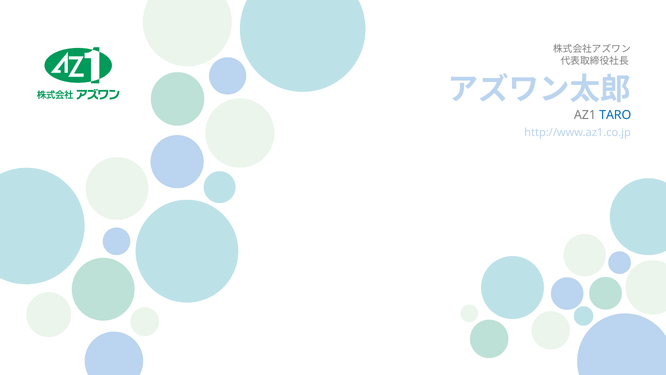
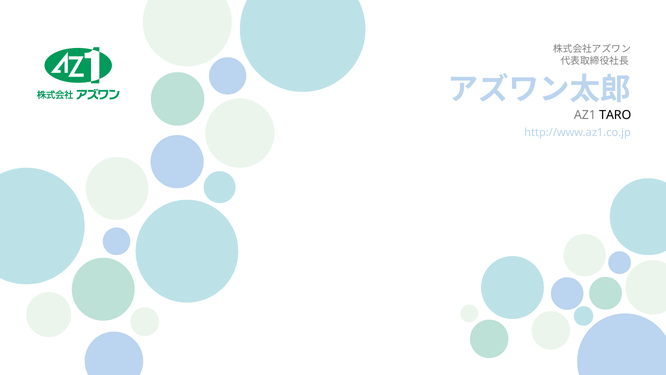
TARO colour: blue -> black (615, 115)
